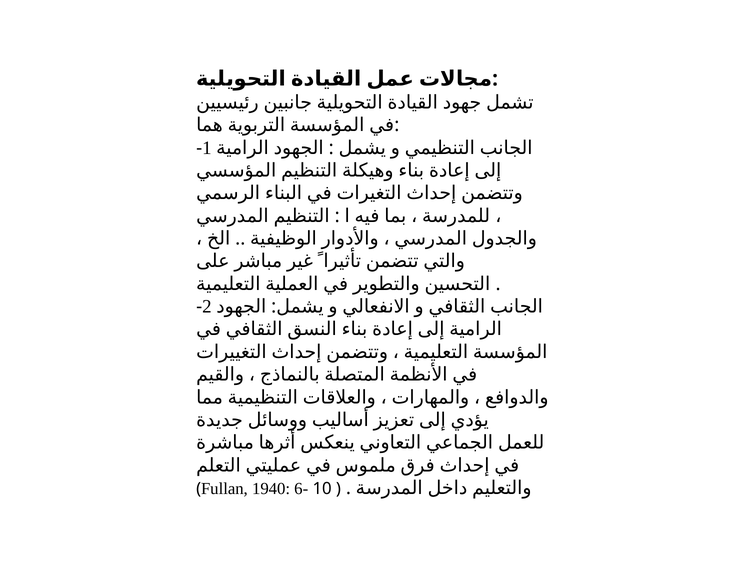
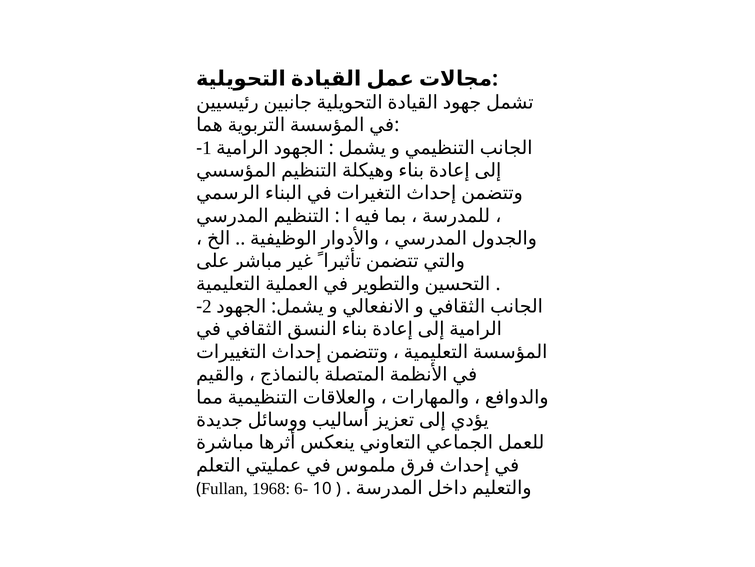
1940: 1940 -> 1968 (271, 488)
